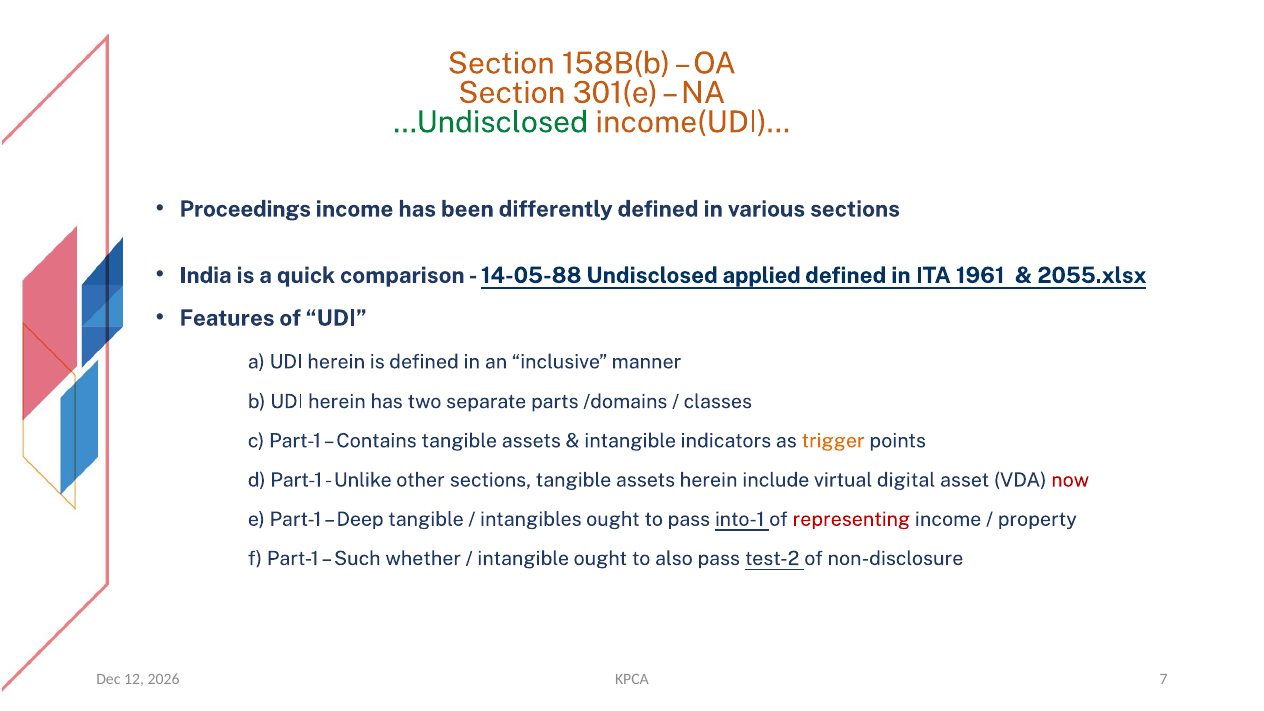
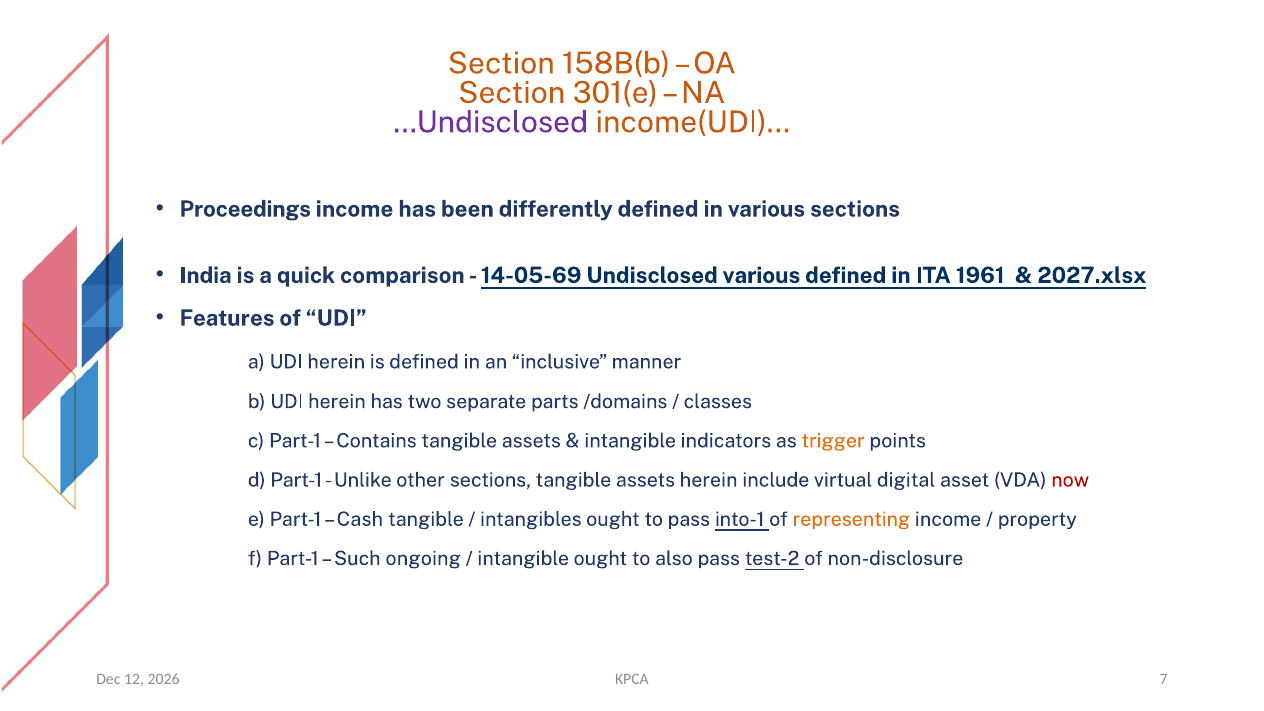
…Undisclosed colour: green -> purple (491, 122)
14-05-88: 14-05-88 -> 14-05-69 (531, 276)
Undisclosed applied: applied -> various (762, 276)
2055.xlsx: 2055.xlsx -> 2027.xlsx (1092, 276)
Deep: Deep -> Cash (360, 519)
representing colour: red -> orange (851, 519)
whether: whether -> ongoing (423, 559)
